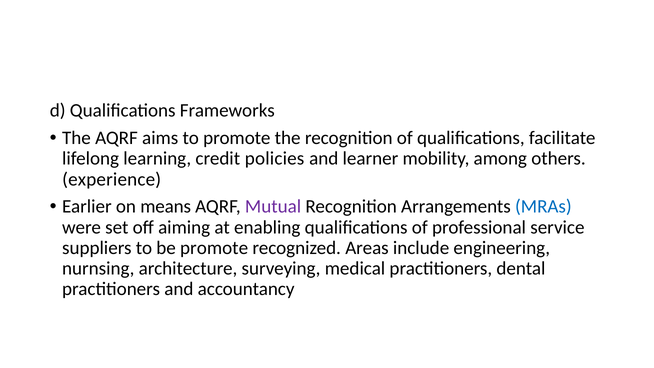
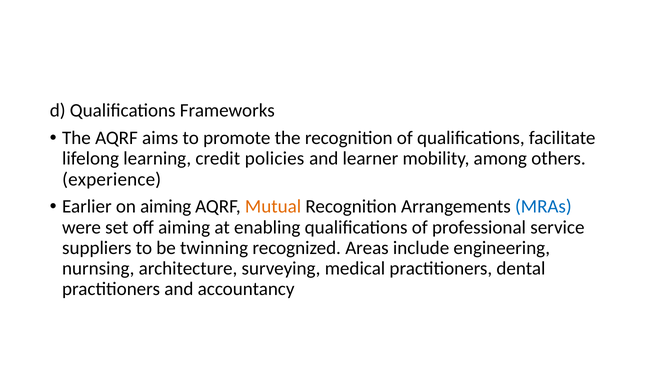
on means: means -> aiming (166, 207)
Mutual colour: purple -> orange (273, 207)
be promote: promote -> twinning (214, 248)
